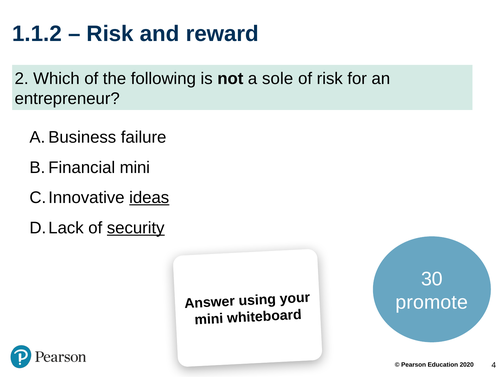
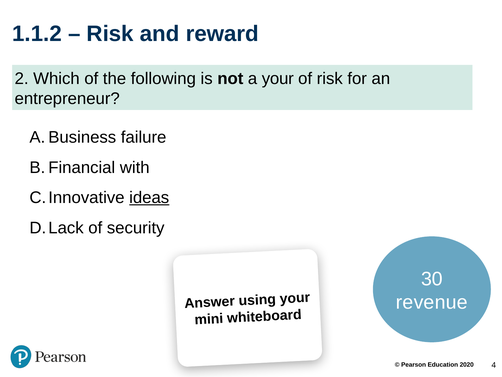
a sole: sole -> your (278, 78)
mini: mini -> with (135, 167)
security underline: present -> none (136, 228)
promote: promote -> revenue (432, 302)
